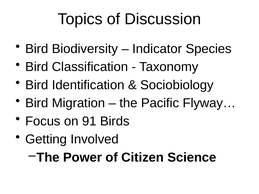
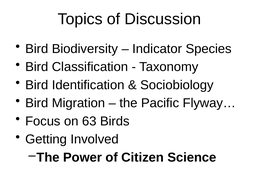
91: 91 -> 63 (89, 121)
